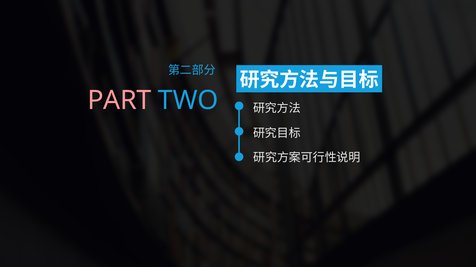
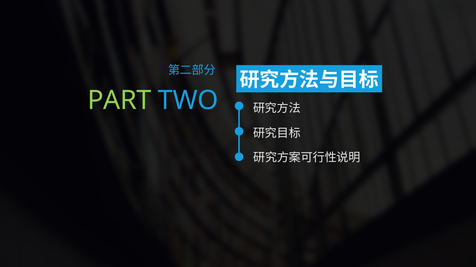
PART colour: pink -> light green (119, 101)
